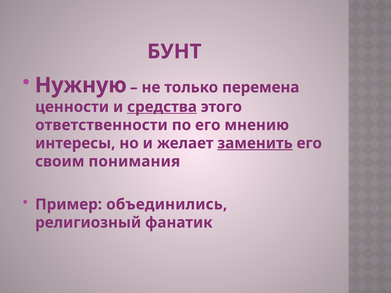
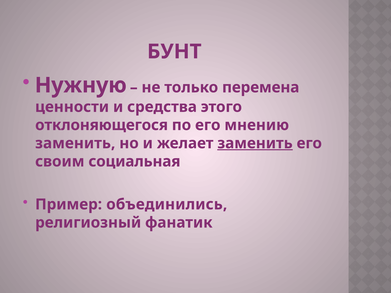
средства underline: present -> none (162, 107)
ответственности: ответственности -> отклоняющегося (102, 125)
интересы: интересы -> заменить (75, 143)
понимания: понимания -> социальная (134, 162)
